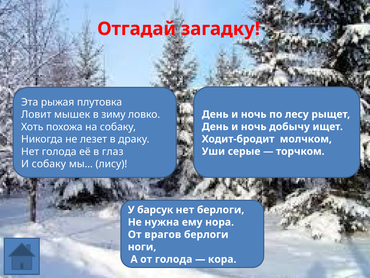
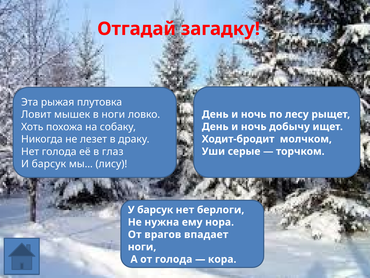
в зиму: зиму -> ноги (113, 114)
И собаку: собаку -> барсук (49, 164)
врагов берлоги: берлоги -> впадает (206, 234)
